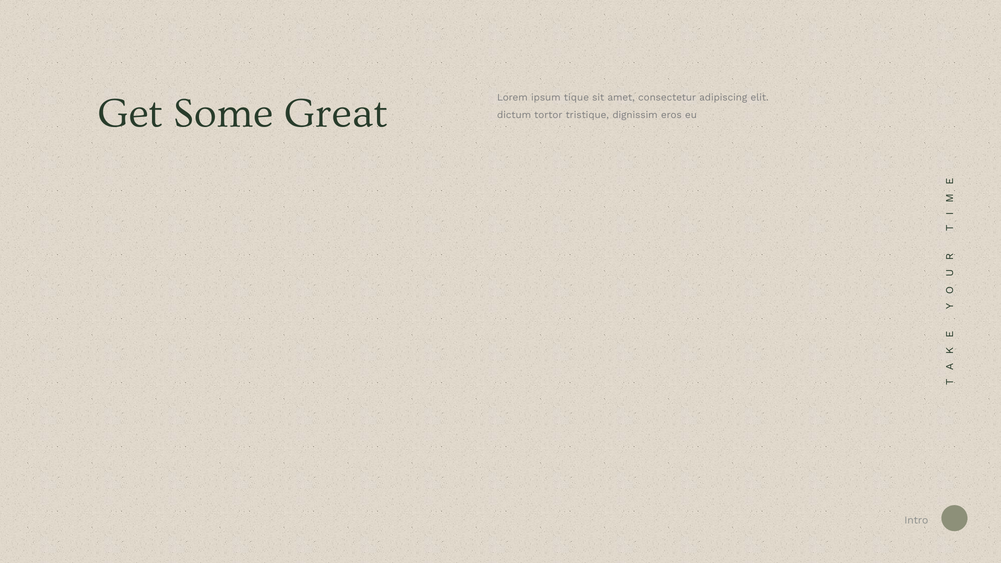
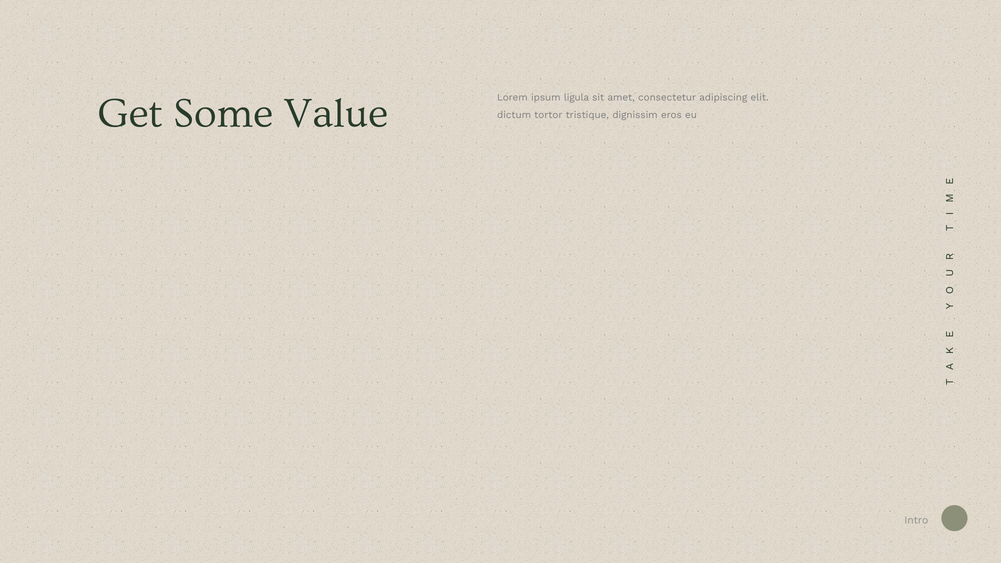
Great: Great -> Value (336, 113)
tique: tique -> ligula (577, 97)
